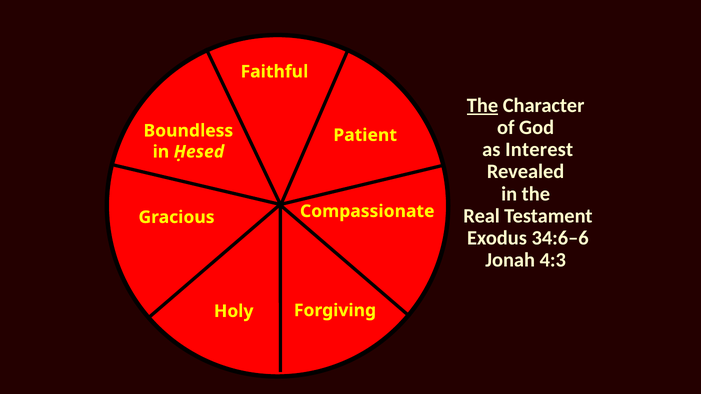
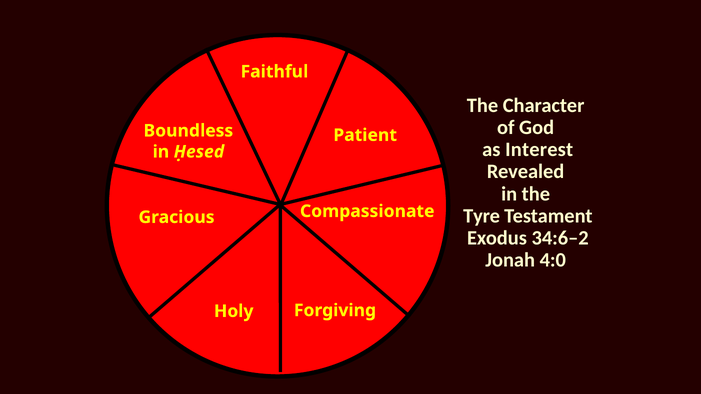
The underline: present -> none (483, 106)
Real: Real -> Tyre (482, 216)
34:6–6: 34:6–6 -> 34:6–2 (560, 238)
4:3: 4:3 -> 4:0 (553, 260)
